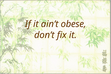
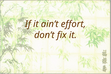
obese: obese -> effort (73, 24)
